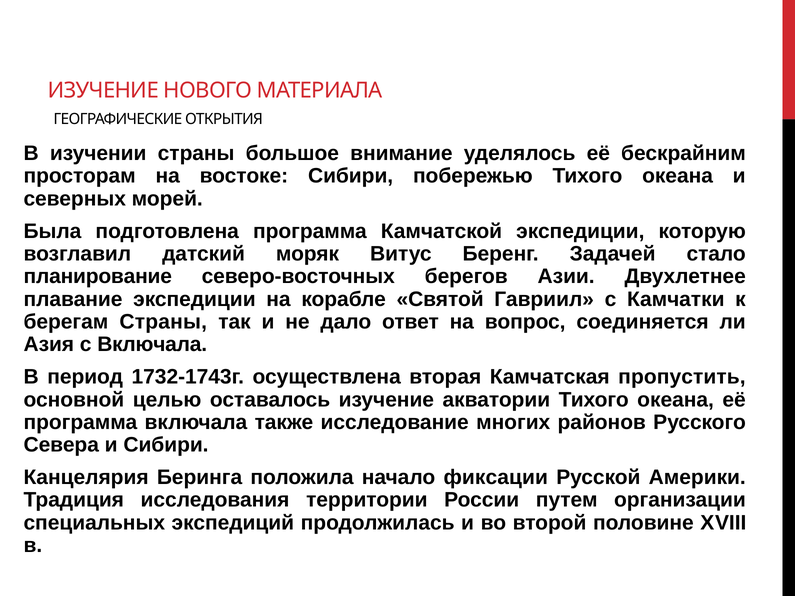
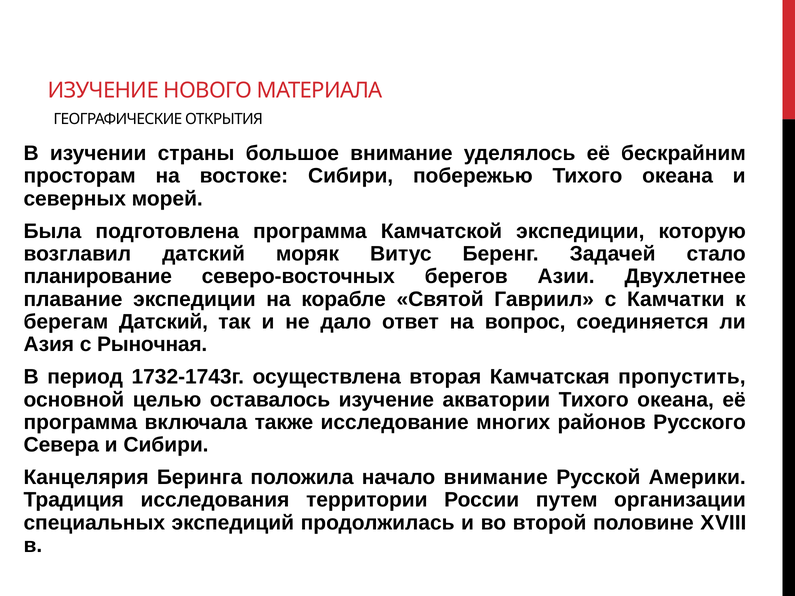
берегам Страны: Страны -> Датский (163, 322)
с Включала: Включала -> Рыночная (152, 345)
начало фиксации: фиксации -> внимание (496, 478)
